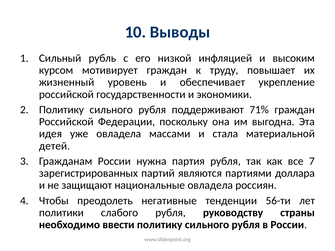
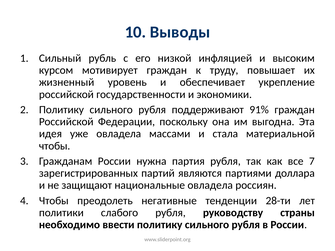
71%: 71% -> 91% (259, 110)
детей: детей -> чтобы (55, 146)
56-ти: 56-ти -> 28-ти (278, 201)
